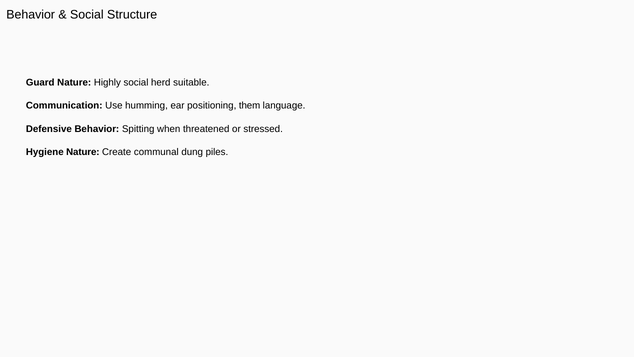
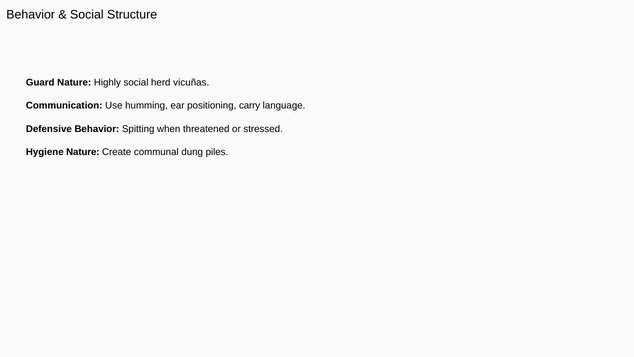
suitable: suitable -> vicuñas (191, 82)
them: them -> carry (250, 105)
